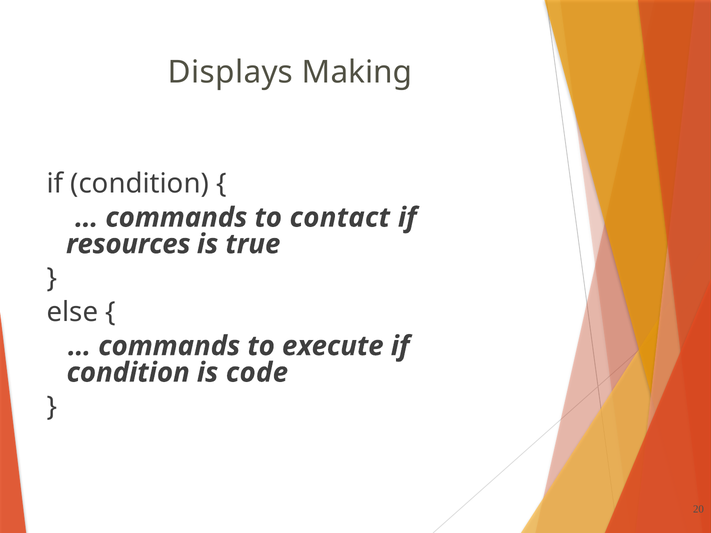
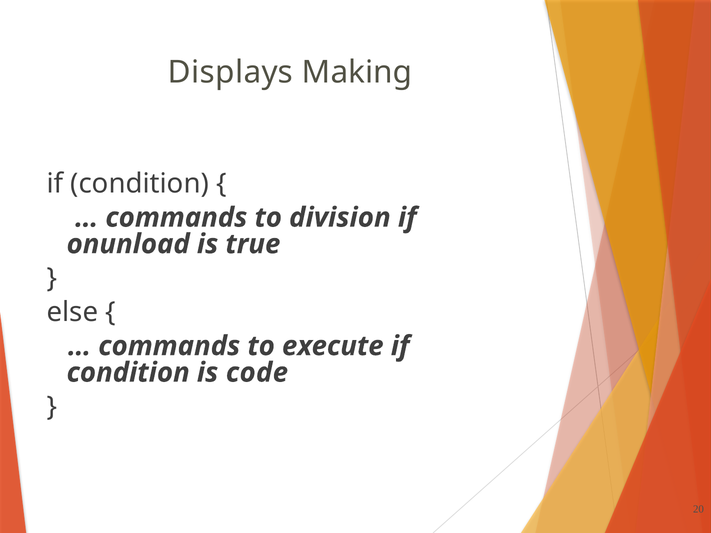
contact: contact -> division (340, 218)
resources: resources -> onunload (128, 244)
